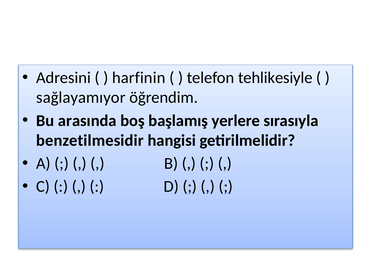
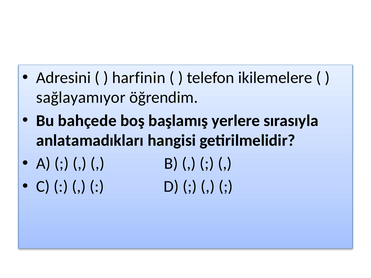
tehlikesiyle: tehlikesiyle -> ikilemelere (275, 78)
arasında: arasında -> bahçede (87, 121)
benzetilmesidir: benzetilmesidir -> anlatamadıkları (90, 141)
